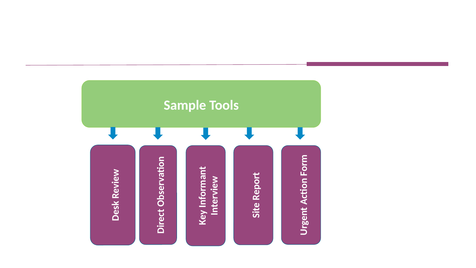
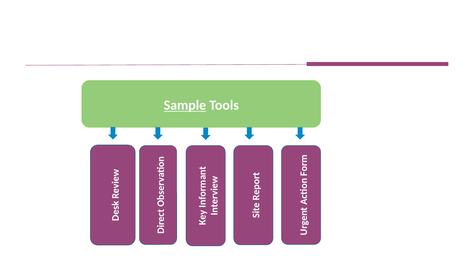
Sample underline: none -> present (185, 105)
